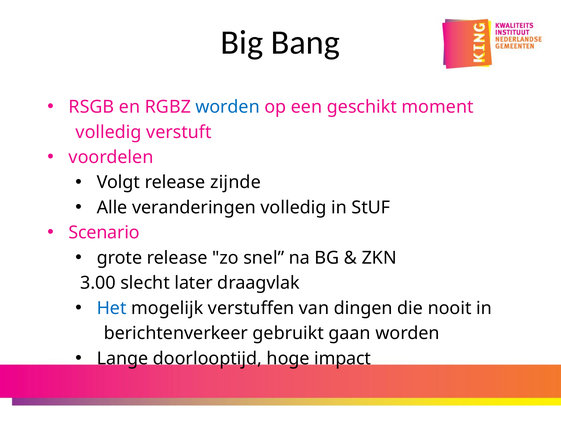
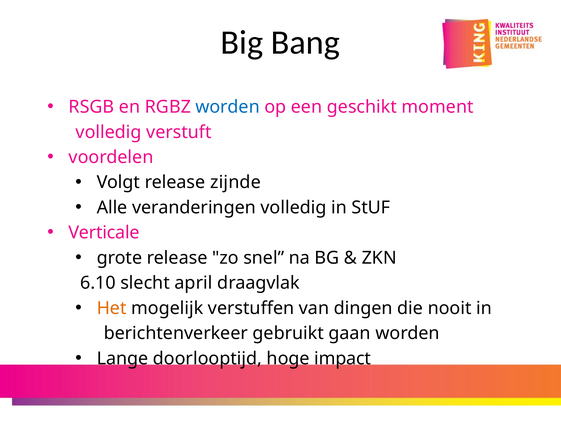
Scenario: Scenario -> Verticale (104, 233)
3.00: 3.00 -> 6.10 (98, 283)
later: later -> april (194, 283)
Het colour: blue -> orange (112, 308)
